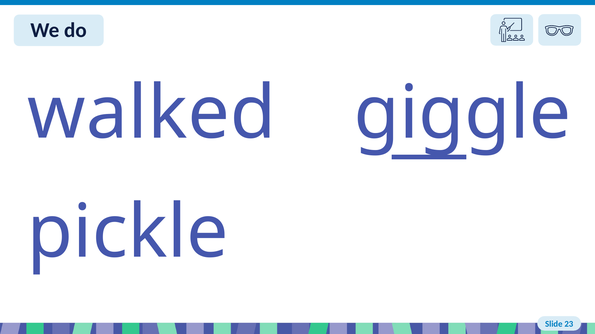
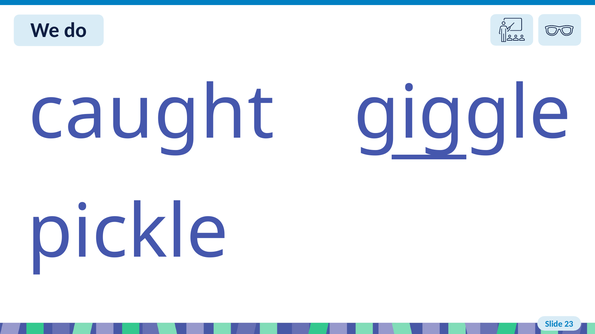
walked: walked -> caught (151, 114)
